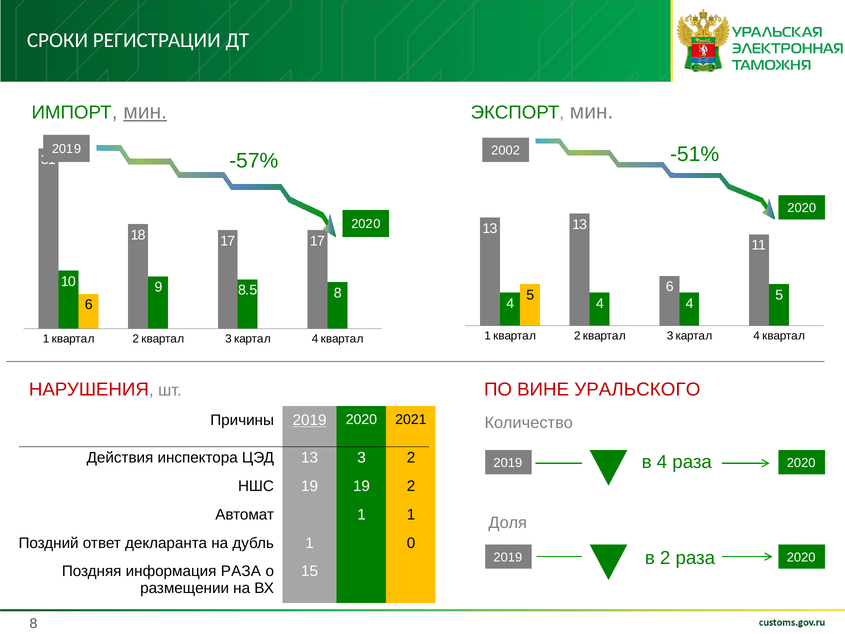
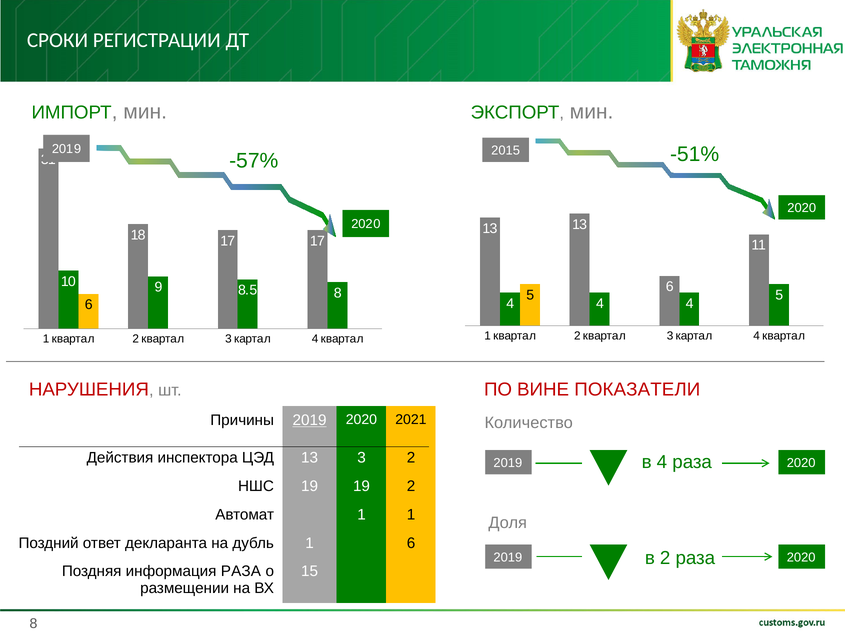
мин underline: present -> none (145, 112)
2002: 2002 -> 2015 (506, 151)
УРАЛЬСКОГО: УРАЛЬСКОГО -> ПОКАЗАТЕЛИ (637, 389)
1 0: 0 -> 6 (411, 543)
